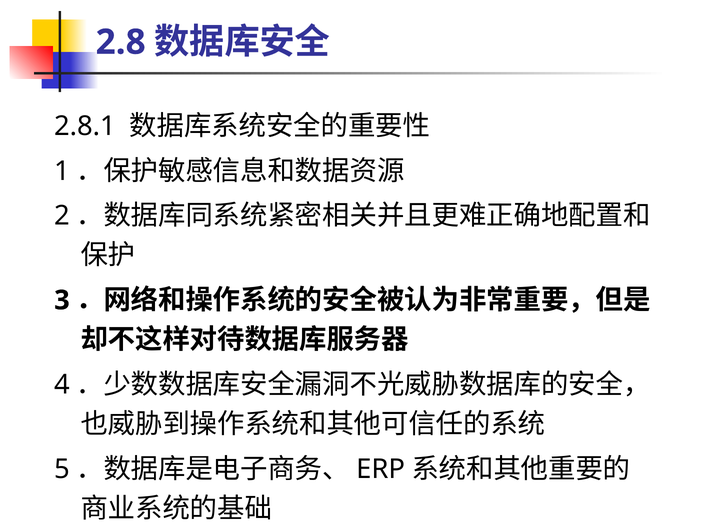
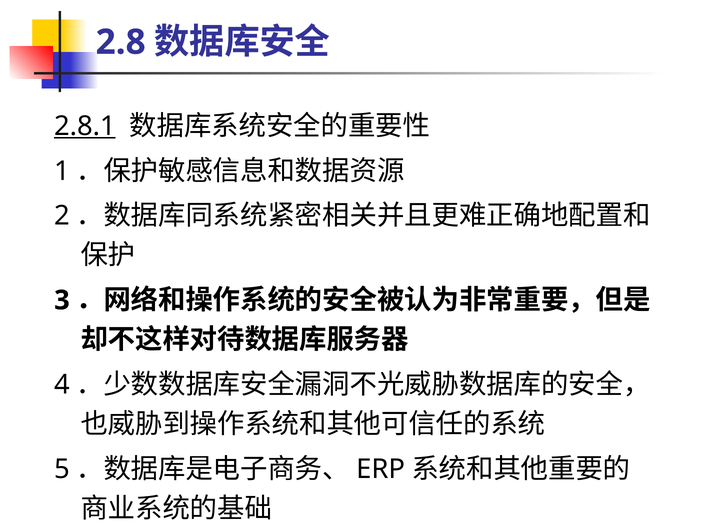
2.8.1 underline: none -> present (85, 126)
